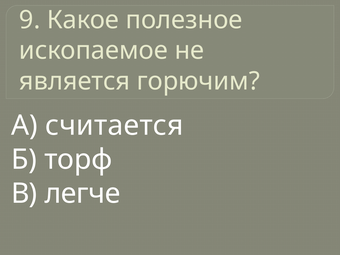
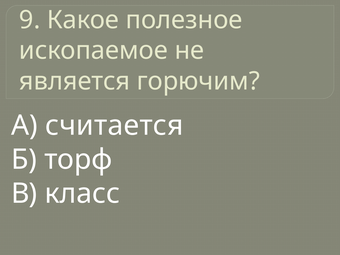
легче: легче -> класс (82, 193)
